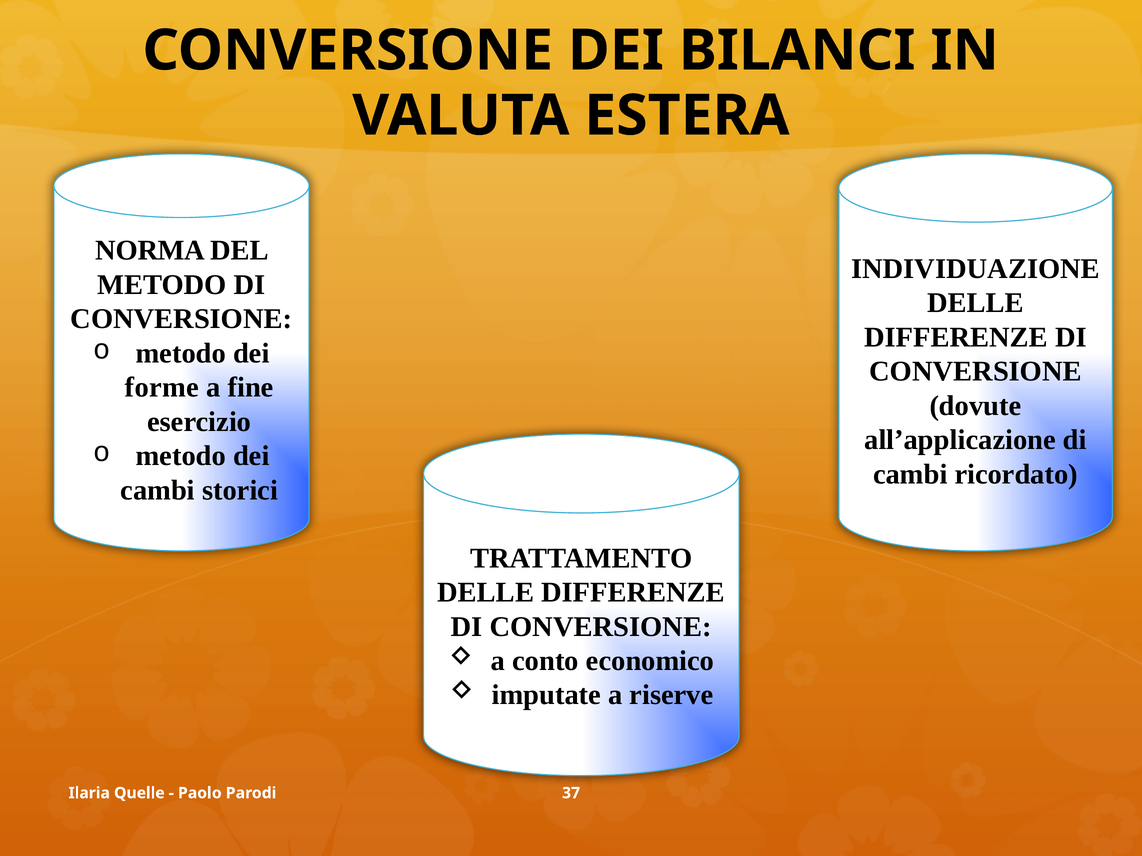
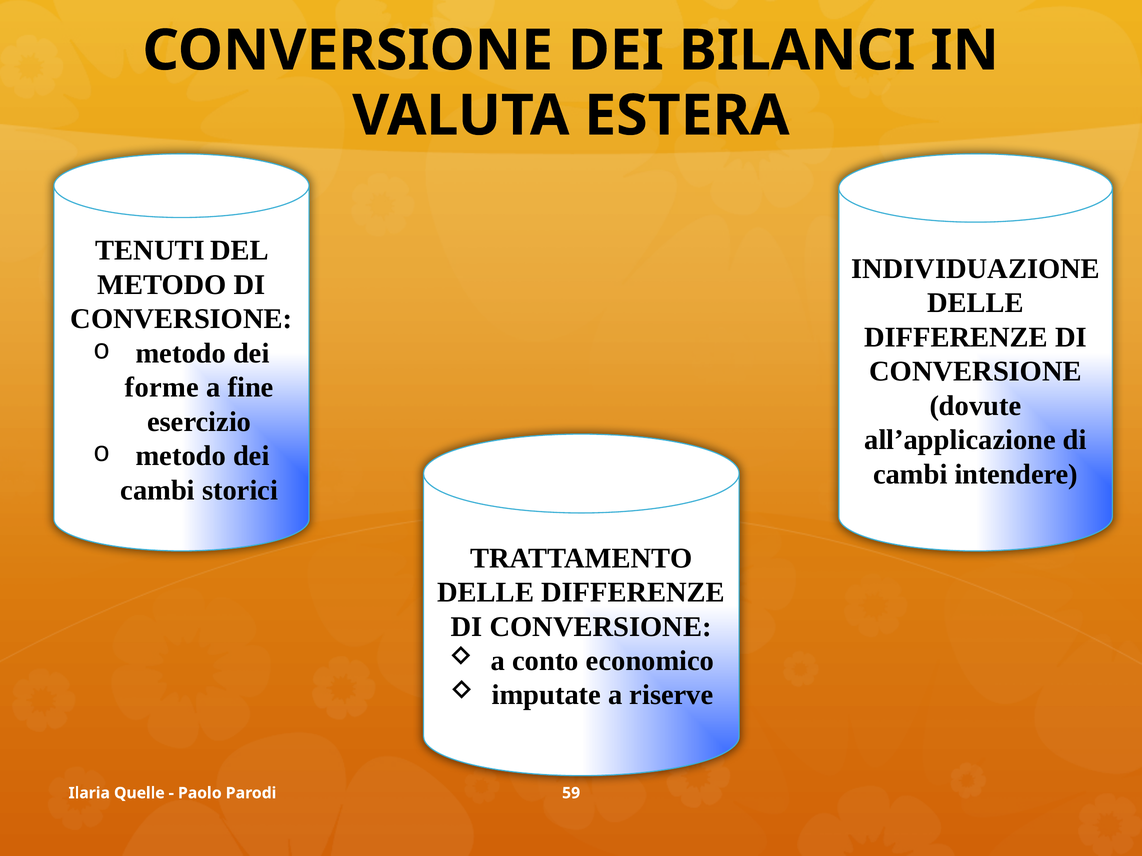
NORMA: NORMA -> TENUTI (150, 251)
ricordato: ricordato -> intendere (1016, 474)
37: 37 -> 59 (571, 793)
